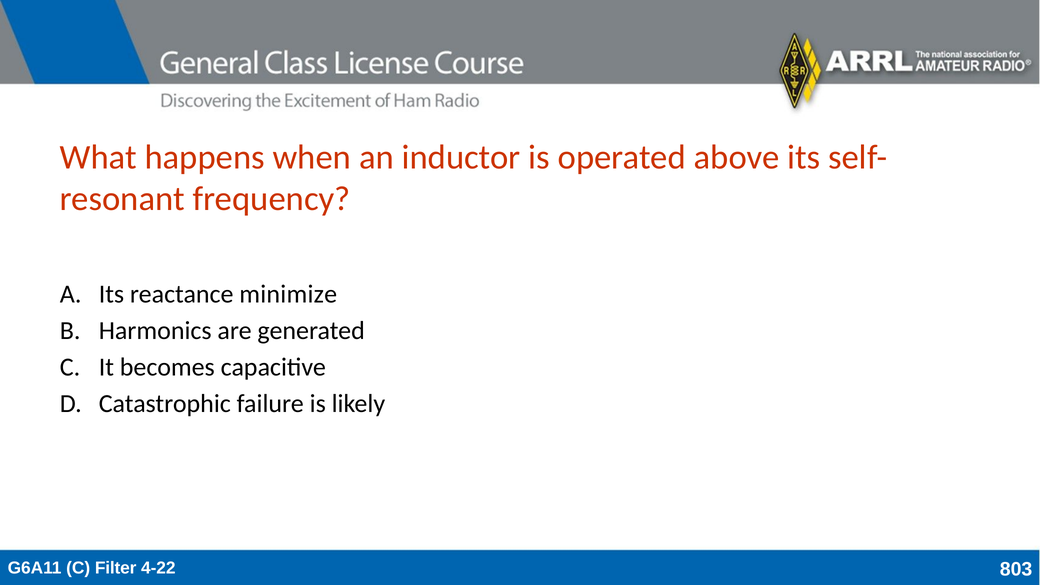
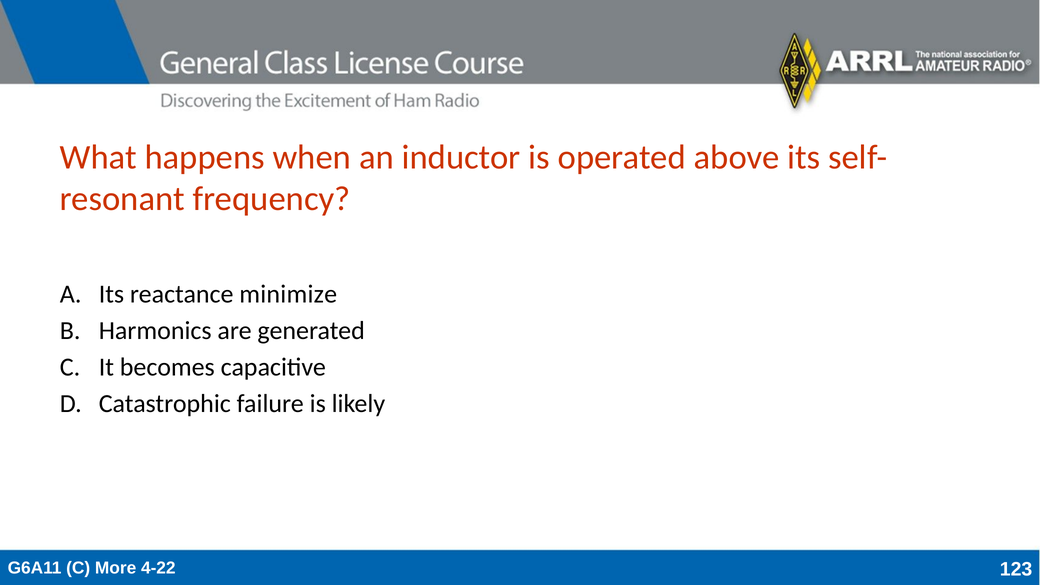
Filter: Filter -> More (116, 568)
803: 803 -> 123 (1016, 569)
